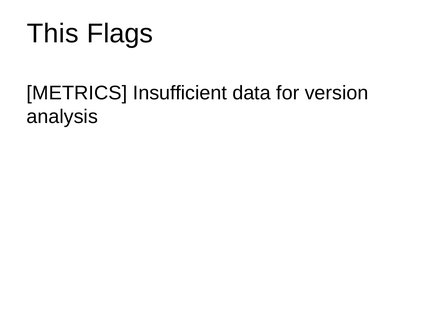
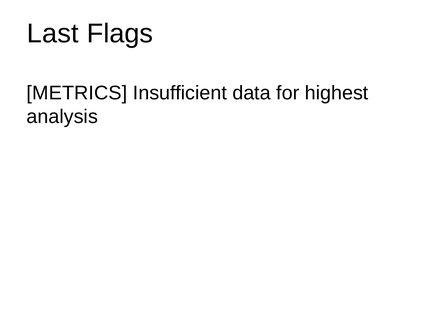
This: This -> Last (53, 34)
version: version -> highest (337, 93)
